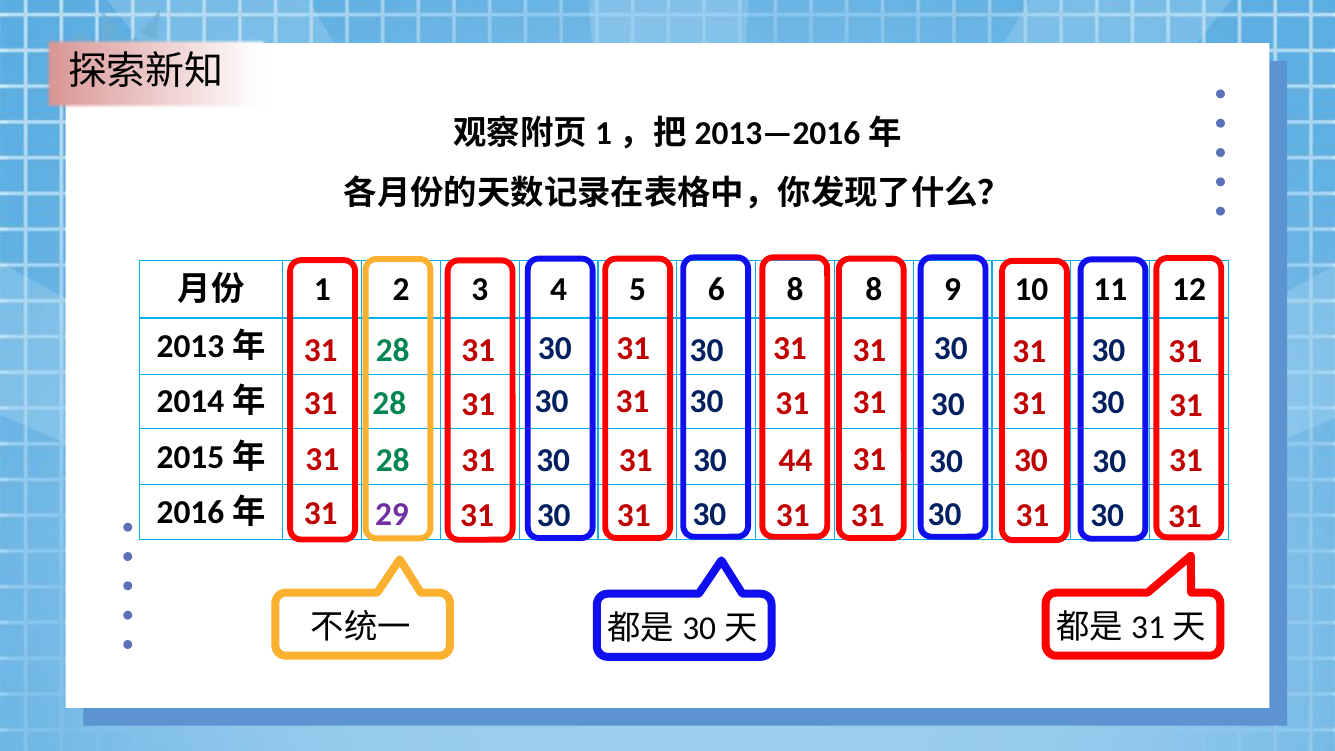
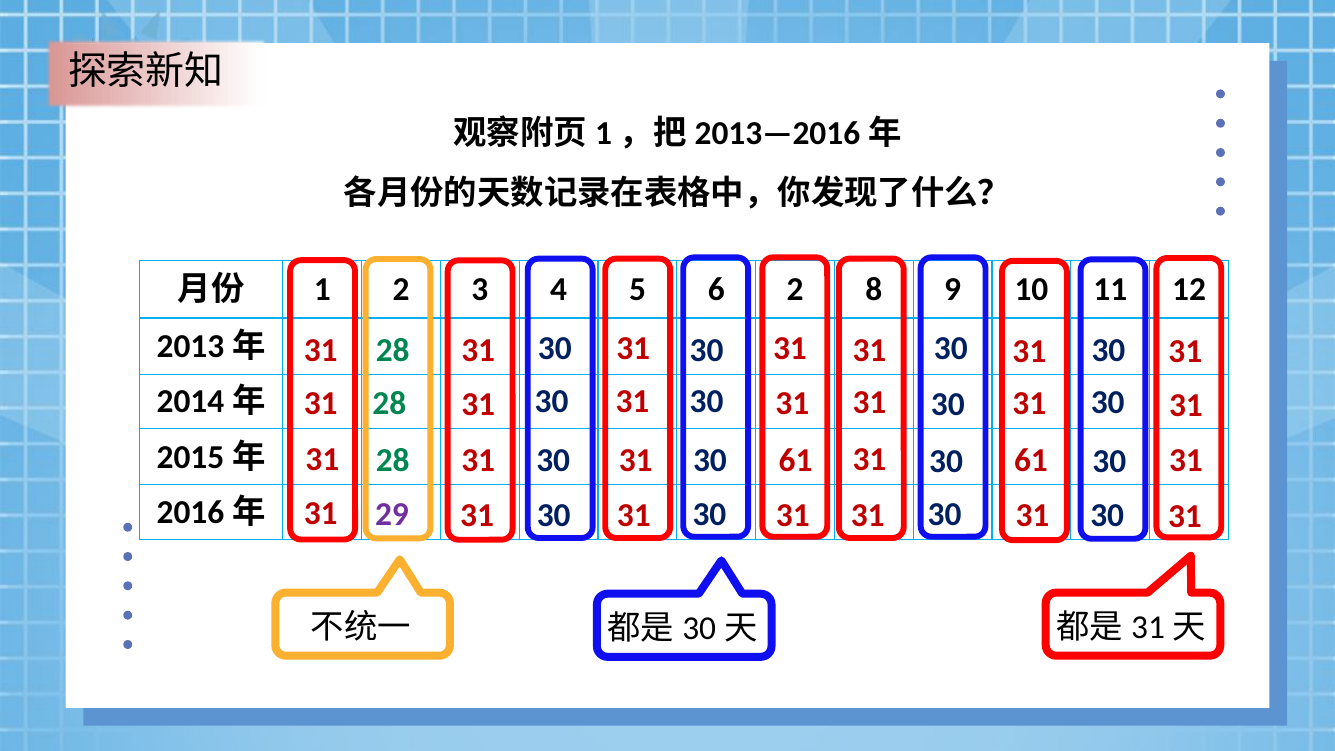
6 8: 8 -> 2 (795, 290)
31 44: 44 -> 61 (796, 460)
31 30 30: 30 -> 61 (1031, 461)
